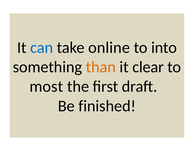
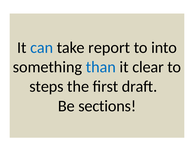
online: online -> report (109, 47)
than colour: orange -> blue (101, 67)
most: most -> steps (46, 86)
finished: finished -> sections (107, 106)
